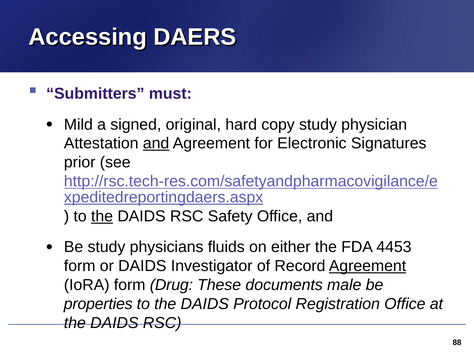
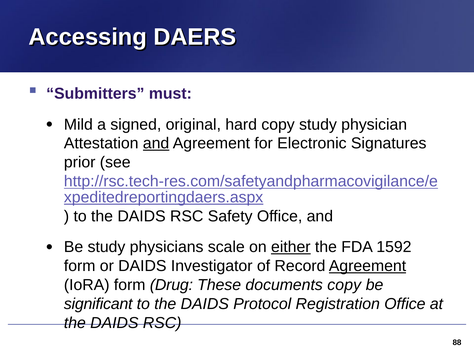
the underline: present -> none (102, 216)
fluids: fluids -> scale (226, 247)
either underline: none -> present (291, 247)
4453: 4453 -> 1592 (394, 247)
documents male: male -> copy (344, 285)
properties: properties -> significant (98, 304)
